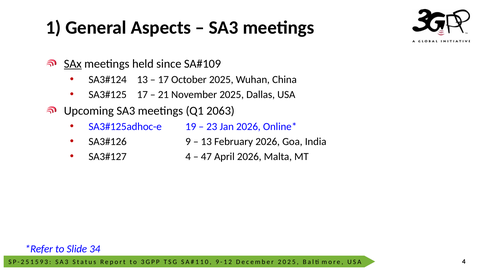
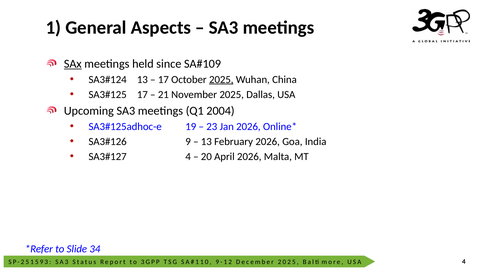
2025 underline: none -> present (221, 80)
2063: 2063 -> 2004 (220, 111)
47: 47 -> 20 (206, 157)
